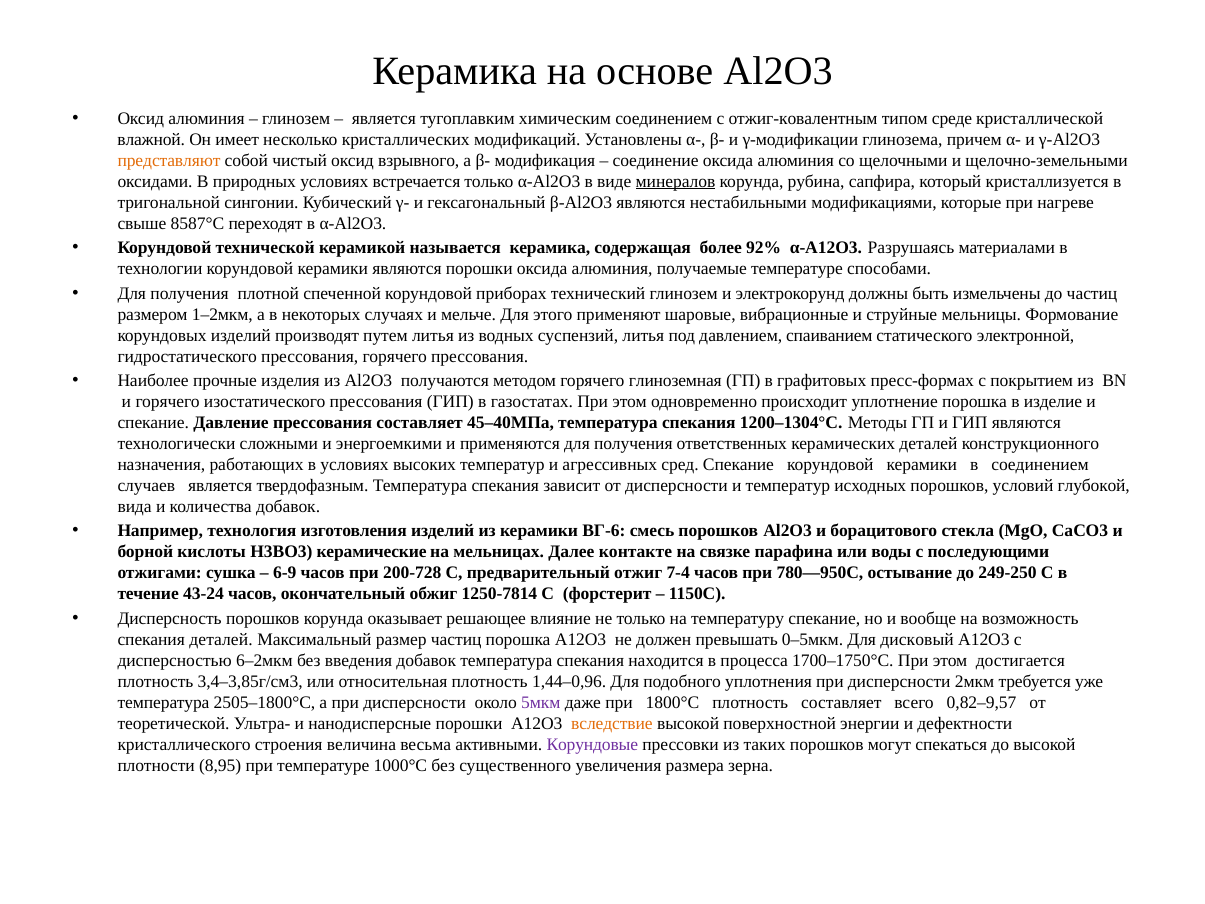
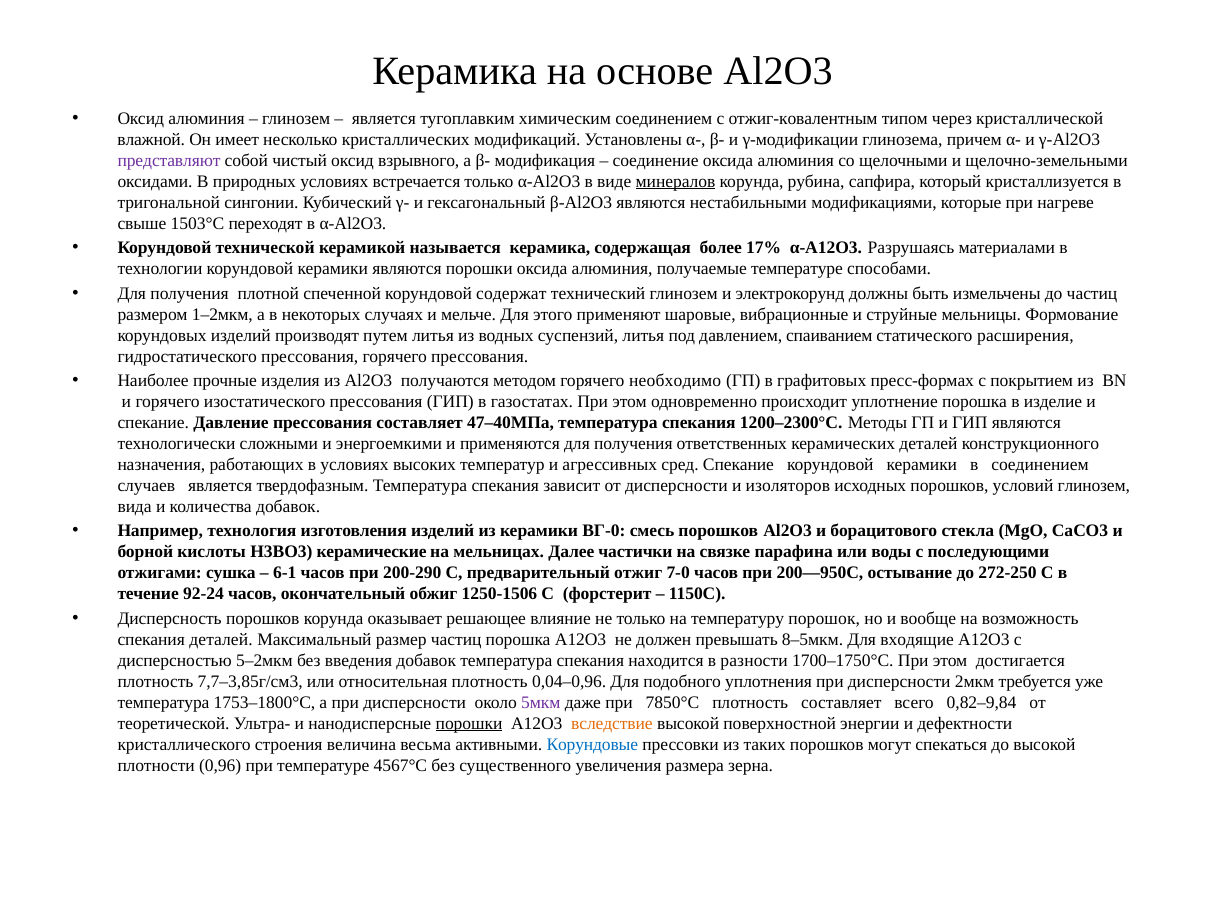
среде: среде -> через (952, 118)
представляют colour: orange -> purple (169, 160)
8587°С: 8587°С -> 1503°С (197, 223)
92%: 92% -> 17% (764, 248)
приборах: приборах -> содержат (511, 293)
электронной: электронной -> расширения (1025, 335)
глиноземная: глиноземная -> необходимо (675, 381)
45–40МПа: 45–40МПа -> 47–40МПа (511, 423)
1200–1304°С: 1200–1304°С -> 1200–2300°С (791, 423)
и температур: температур -> изоляторов (788, 485)
условий глубокой: глубокой -> глинозем (1094, 485)
ВГ-6: ВГ-6 -> ВГ-0 (604, 531)
контакте: контакте -> частички (636, 552)
6-9: 6-9 -> 6-1 (285, 573)
200-728: 200-728 -> 200-290 (412, 573)
7-4: 7-4 -> 7-0 (678, 573)
780—950С: 780—950С -> 200—950С (820, 573)
249-250: 249-250 -> 272-250 (1008, 573)
43-24: 43-24 -> 92-24 (203, 594)
1250-7814: 1250-7814 -> 1250-1506 (499, 594)
температуру спекание: спекание -> порошок (824, 618)
0–5мкм: 0–5мкм -> 8–5мкм (813, 639)
дисковый: дисковый -> входящие (917, 639)
6–2мкм: 6–2мкм -> 5–2мкм (264, 660)
процесса: процесса -> разности (754, 660)
3,4–3,85г/см3: 3,4–3,85г/см3 -> 7,7–3,85г/см3 (250, 681)
1,44–0,96: 1,44–0,96 -> 0,04–0,96 (569, 681)
2505–1800°С: 2505–1800°С -> 1753–1800°С (265, 702)
1800°С: 1800°С -> 7850°С (673, 702)
0,82–9,57: 0,82–9,57 -> 0,82–9,84 (982, 702)
порошки underline: none -> present (469, 723)
Корундовые colour: purple -> blue (592, 744)
8,95: 8,95 -> 0,96 (220, 765)
1000°С: 1000°С -> 4567°С (400, 765)
